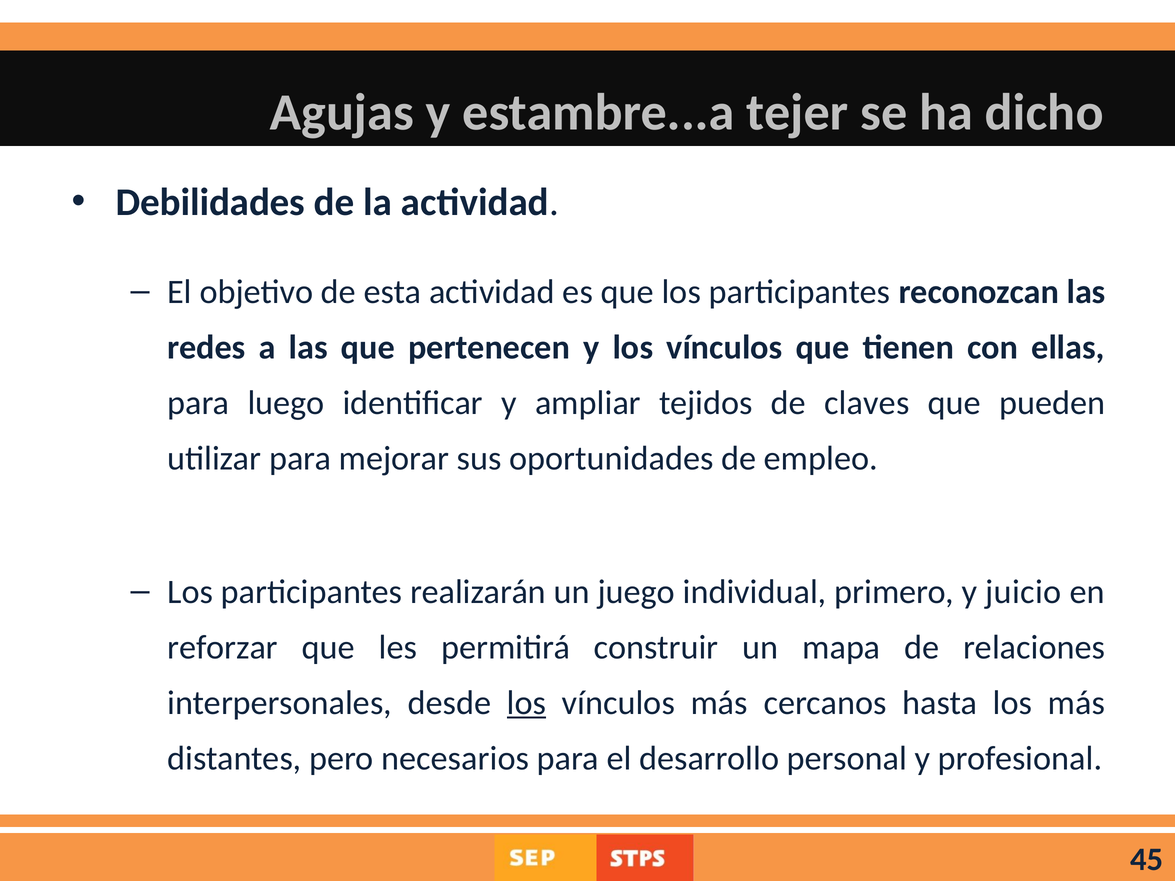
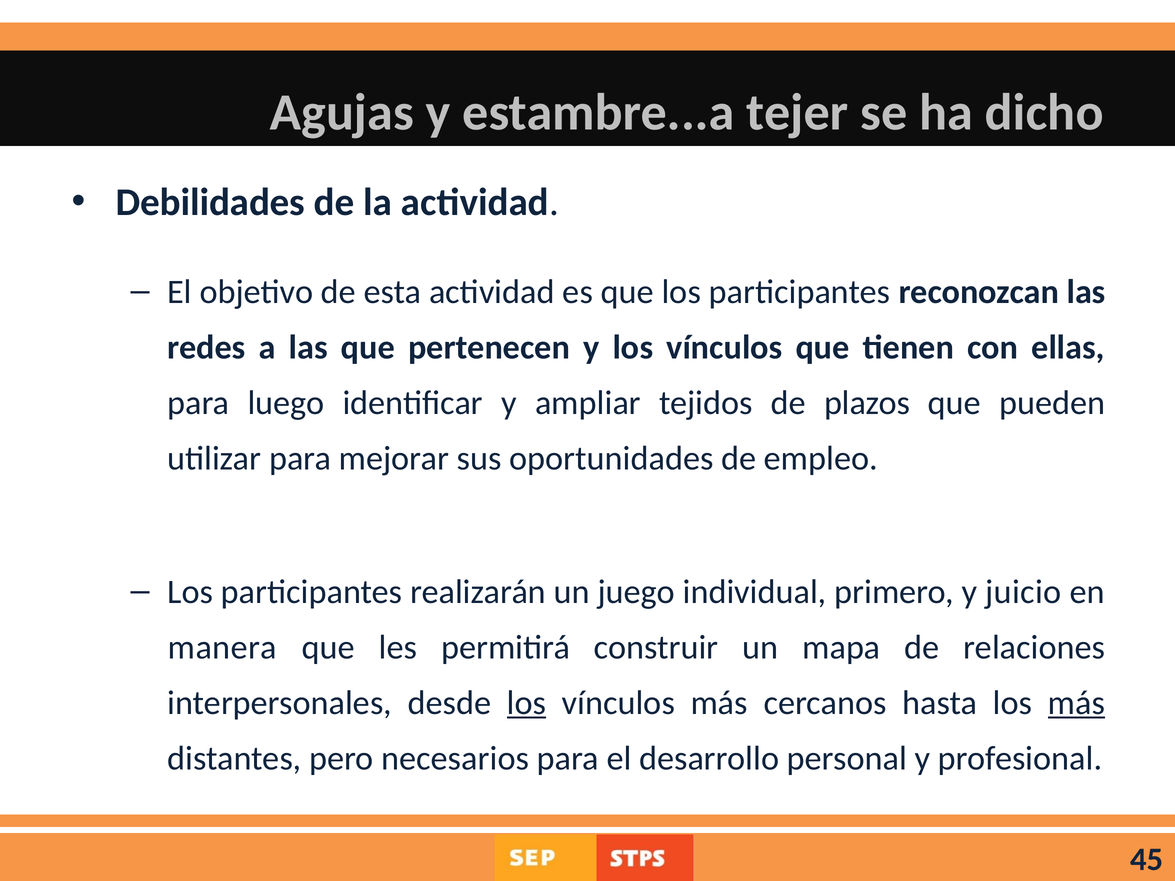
claves: claves -> plazos (867, 403)
reforzar: reforzar -> manera (222, 648)
más underline: none -> present (1076, 703)
